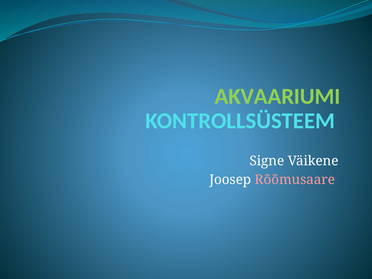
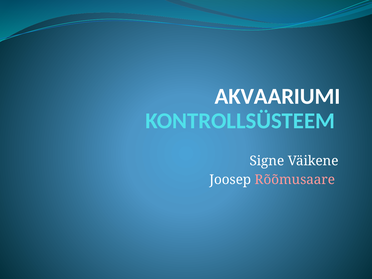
AKVAARIUMI colour: light green -> white (278, 96)
